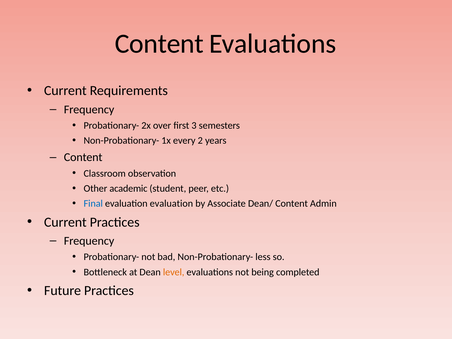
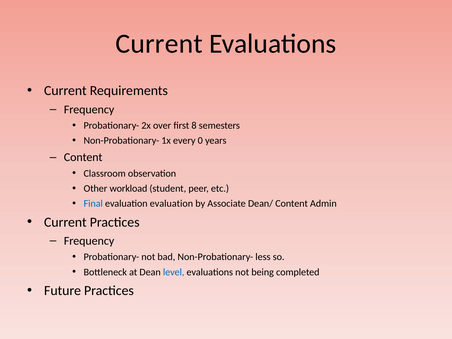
Content: Content -> Current (159, 44)
3: 3 -> 8 (194, 125)
2: 2 -> 0 (200, 141)
academic: academic -> workload (128, 188)
level colour: orange -> blue (174, 272)
